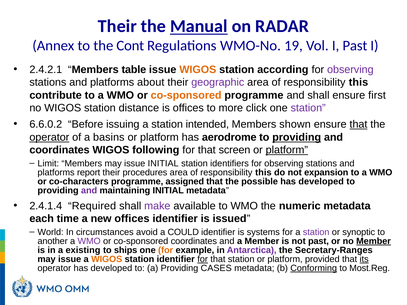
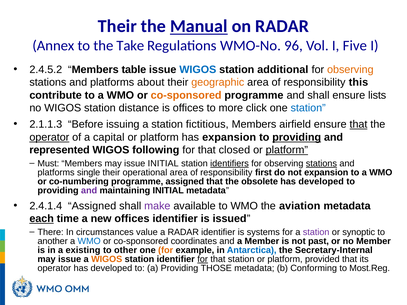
Cont: Cont -> Take (130, 46)
19: 19 -> 96 (293, 46)
I Past: Past -> Five (355, 46)
2.4.2.1: 2.4.2.1 -> 2.4.5.2 (46, 70)
WIGOS colour: orange -> blue (198, 70)
according: according -> additional (283, 70)
observing colour: purple -> orange (350, 70)
geographic colour: purple -> orange (218, 82)
first: first -> lists (377, 95)
station colour: purple -> blue (308, 108)
6.6.0.2: 6.6.0.2 -> 2.1.1.3 (46, 124)
intended: intended -> fictitious (207, 124)
shown: shown -> airfield (295, 124)
basins: basins -> capital (109, 137)
has aerodrome: aerodrome -> expansion (229, 137)
coordinates: coordinates -> represented (60, 150)
screen: screen -> closed (234, 150)
Limit: Limit -> Must (48, 164)
identifiers underline: none -> present (230, 164)
stations underline: none -> present (321, 164)
report: report -> single (89, 173)
procedures: procedures -> operational (145, 173)
this: this -> first (263, 173)
co-characters: co-characters -> co-numbering (79, 182)
possible: possible -> obsolete (260, 182)
2.4.1.4 Required: Required -> Assigned (92, 206)
numeric: numeric -> aviation (300, 206)
each underline: none -> present (42, 219)
World: World -> There (51, 232)
avoid: avoid -> value (147, 232)
a COULD: COULD -> RADAR (183, 232)
WMO colour: purple -> blue (89, 241)
Member underline: present -> none (374, 241)
ships: ships -> other (126, 250)
Antarctica colour: purple -> blue (252, 250)
Secretary-Ranges: Secretary-Ranges -> Secretary-Internal (334, 250)
its underline: present -> none (364, 259)
CASES: CASES -> THOSE (216, 268)
Conforming underline: present -> none (314, 268)
